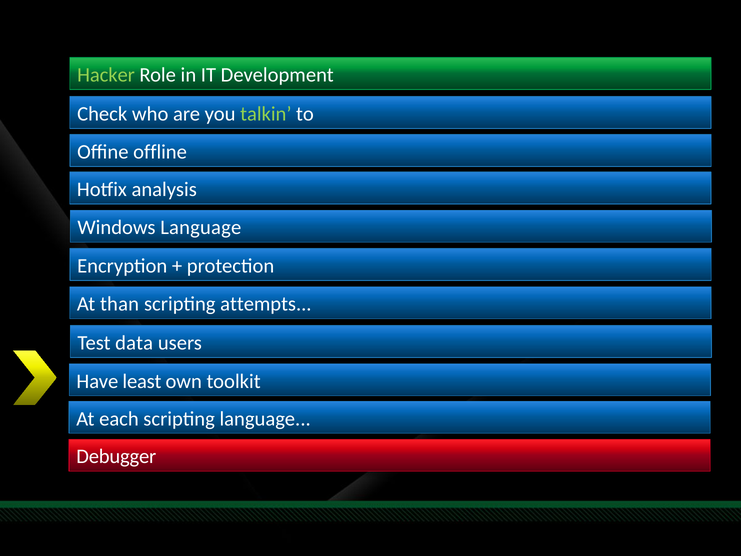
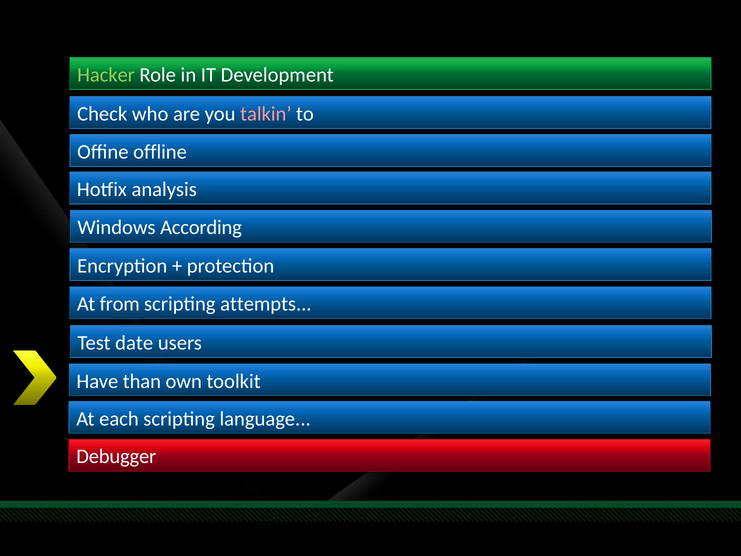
talkin colour: light green -> pink (266, 114)
Windows Language: Language -> According (201, 228)
than: than -> from (120, 304)
data: data -> date (134, 343)
least: least -> than (142, 381)
